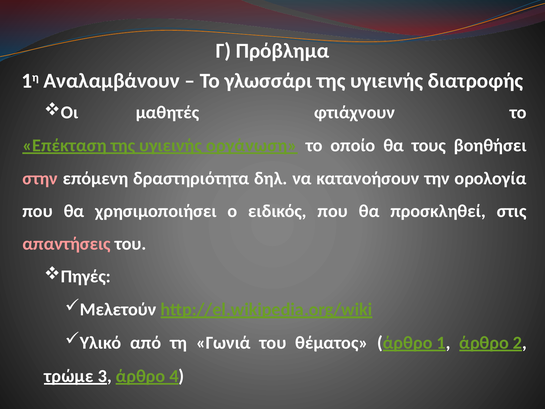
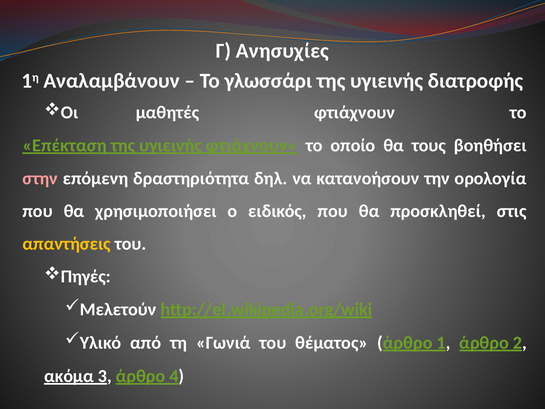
Πρόβλημα: Πρόβλημα -> Ανησυχίες (282, 51)
υγιεινής οργάνωση: οργάνωση -> φτιάχνουν (252, 145)
απαντήσεις colour: pink -> yellow (67, 244)
τρώμε: τρώμε -> ακόμα (69, 376)
